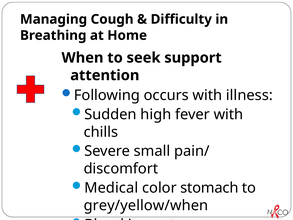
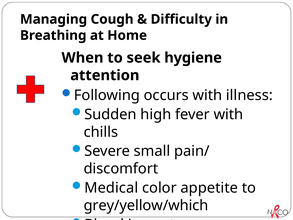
support: support -> hygiene (193, 58)
stomach: stomach -> appetite (209, 188)
grey/yellow/when: grey/yellow/when -> grey/yellow/which (146, 205)
